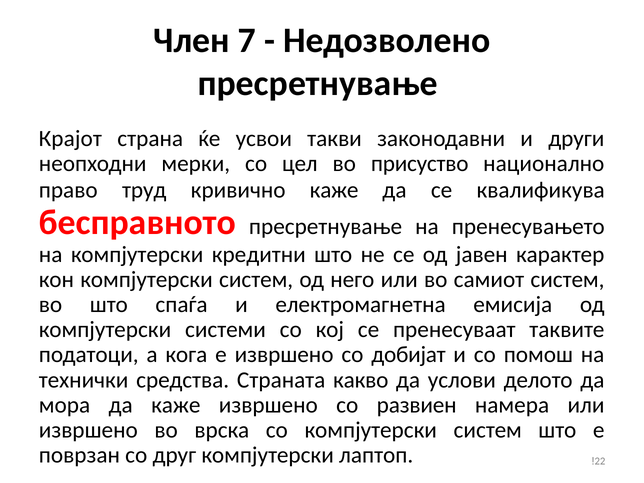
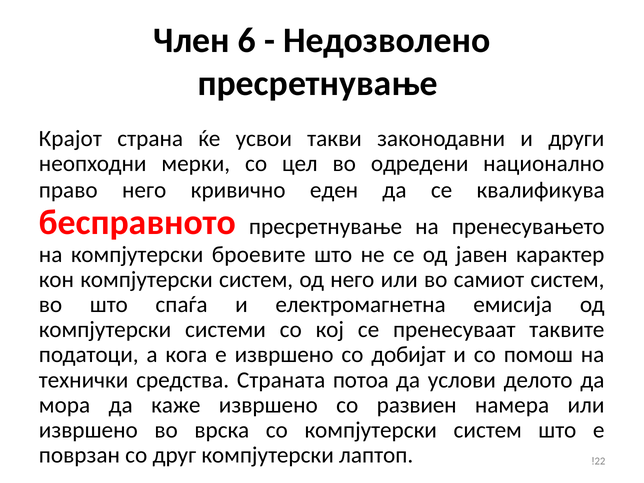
7: 7 -> 6 (247, 41)
присуство: присуство -> одредени (420, 164)
право труд: труд -> него (144, 190)
кривично каже: каже -> еден (334, 190)
кредитни: кредитни -> броевите (259, 254)
какво: какво -> потоа (361, 380)
